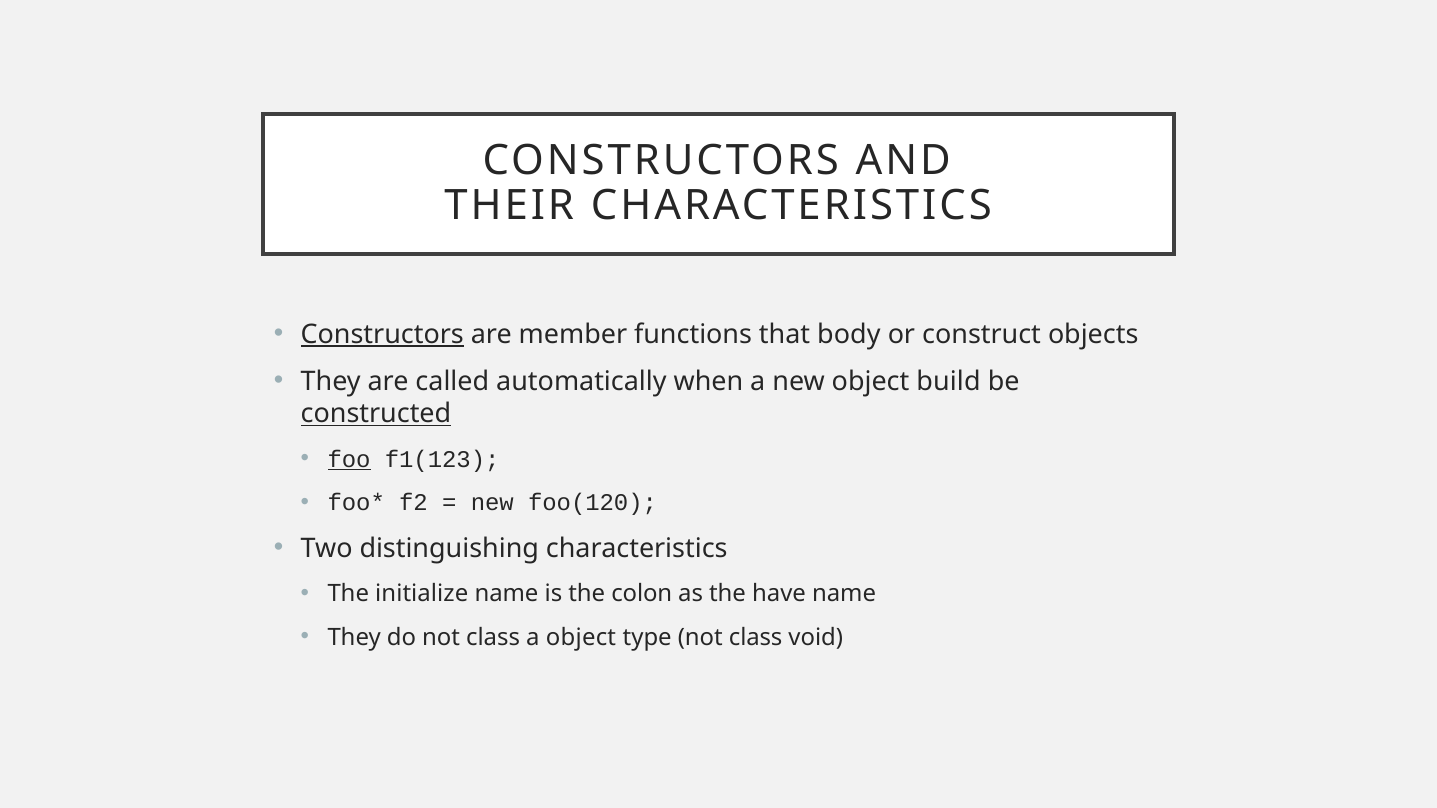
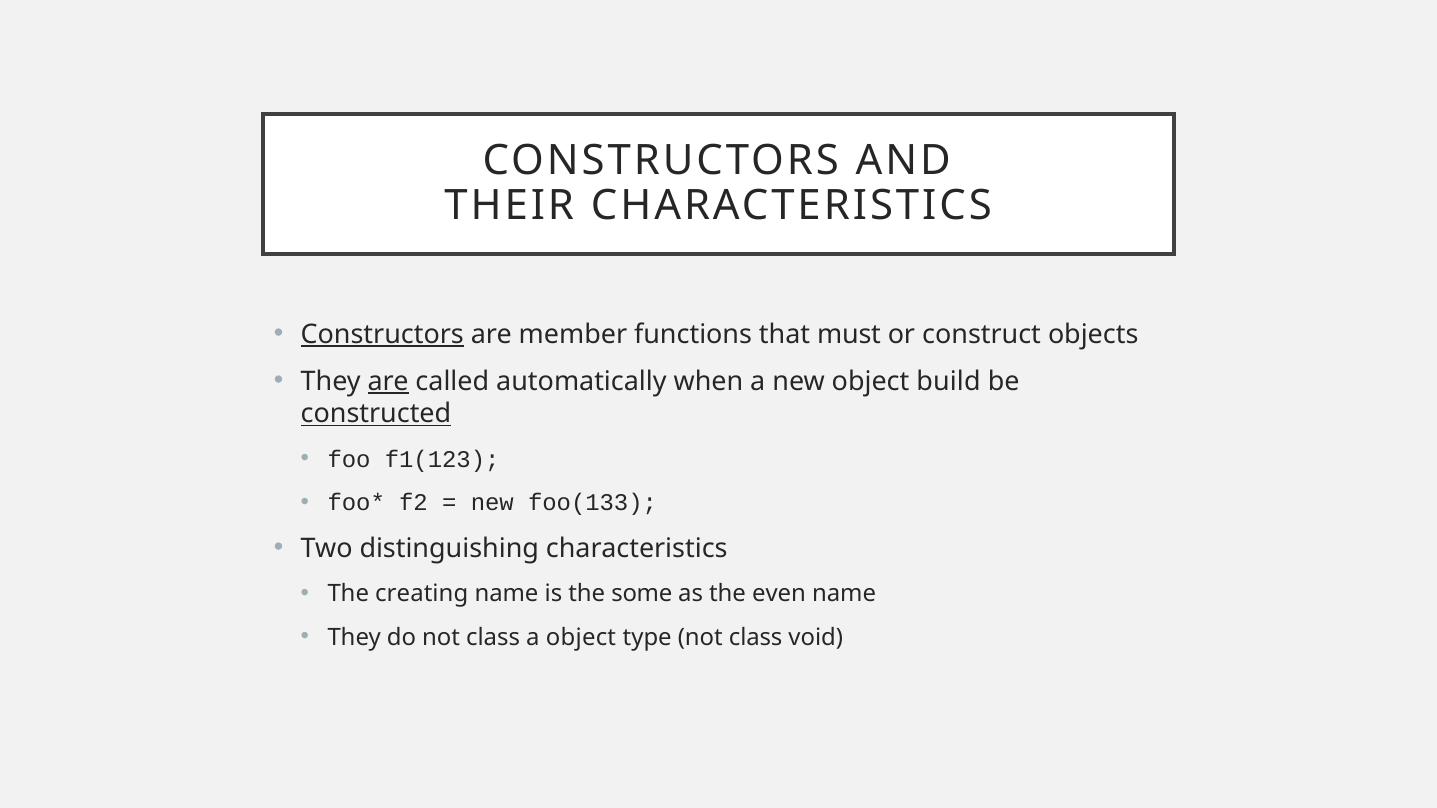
body: body -> must (849, 334)
are underline: none -> present (388, 382)
foo underline: present -> none (349, 459)
foo(120: foo(120 -> foo(133 (593, 503)
initialize: initialize -> creating (422, 594)
colon: colon -> some (642, 594)
have: have -> even (779, 594)
